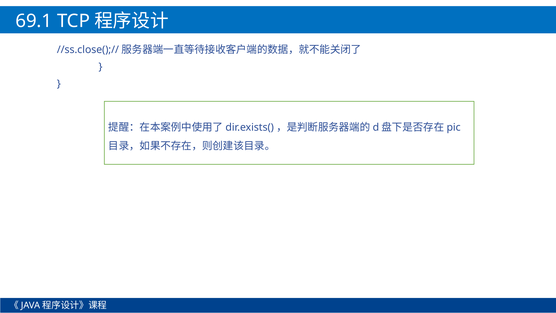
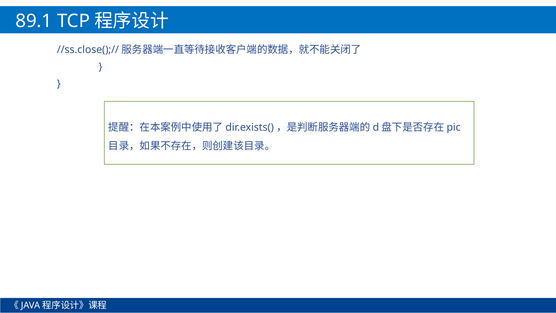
69.1: 69.1 -> 89.1 (34, 21)
